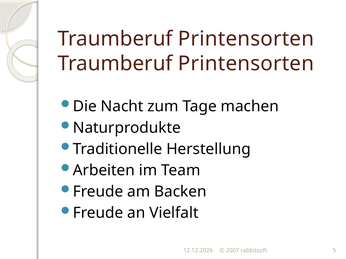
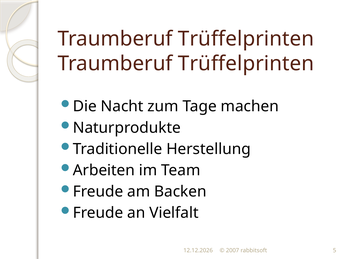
Printensorten: Printensorten -> Trüffelprinten (246, 39)
Printensorten: Printensorten -> Trüffelprinten (246, 64)
